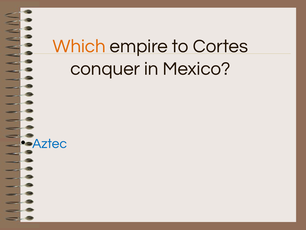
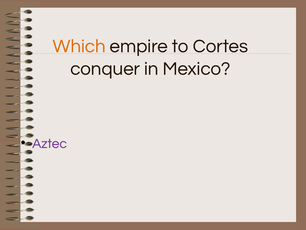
Aztec colour: blue -> purple (50, 143)
